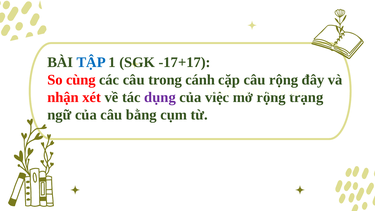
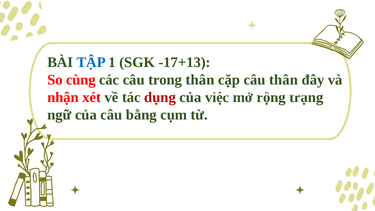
-17+17: -17+17 -> -17+13 (185, 62)
trong cánh: cánh -> thân (200, 80)
câu rộng: rộng -> thân (284, 80)
dụng colour: purple -> red (160, 97)
